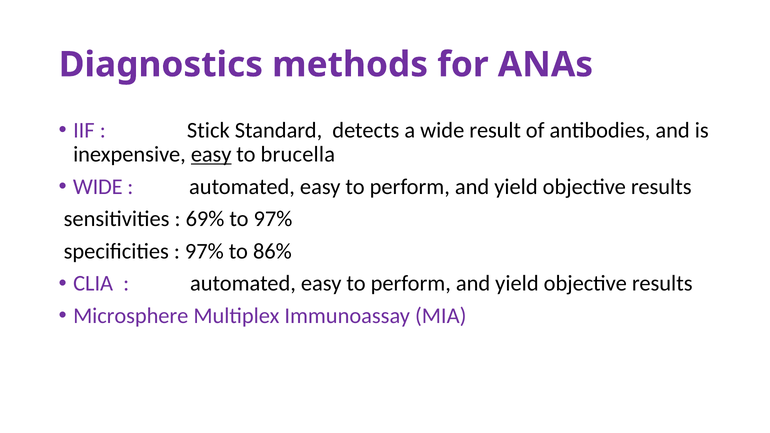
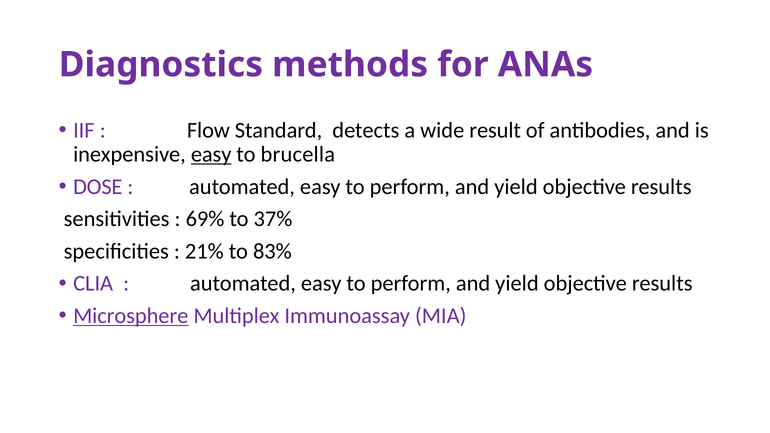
Stick: Stick -> Flow (208, 130)
WIDE: WIDE -> DOSE (98, 187)
to 97%: 97% -> 37% (273, 219)
97%: 97% -> 21% (204, 251)
86%: 86% -> 83% (272, 251)
Microsphere underline: none -> present (131, 316)
